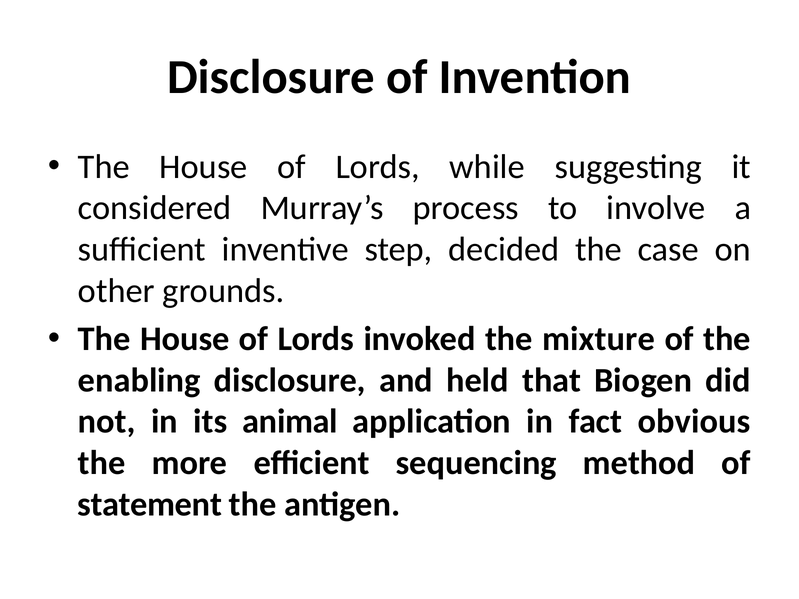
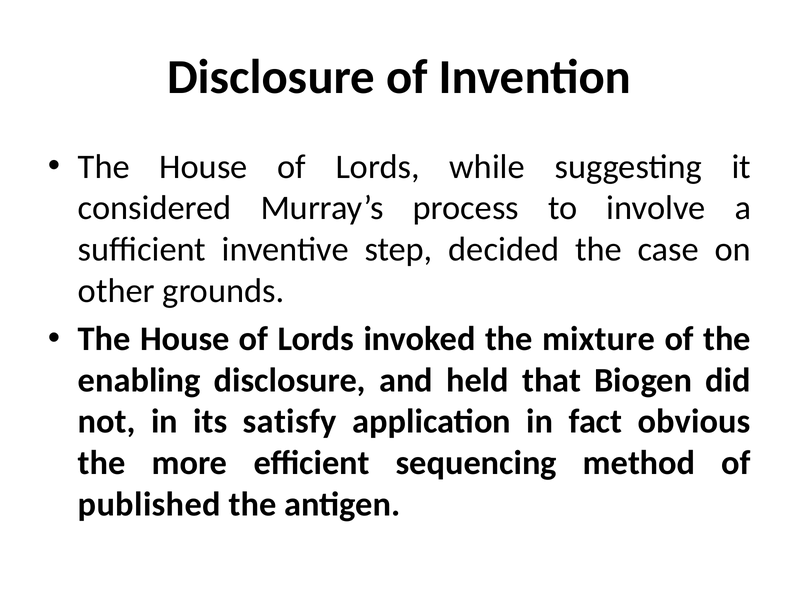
animal: animal -> satisfy (290, 422)
statement: statement -> published (149, 504)
